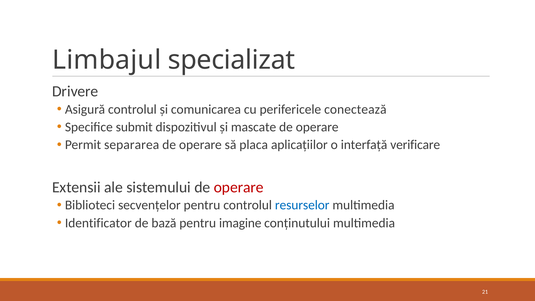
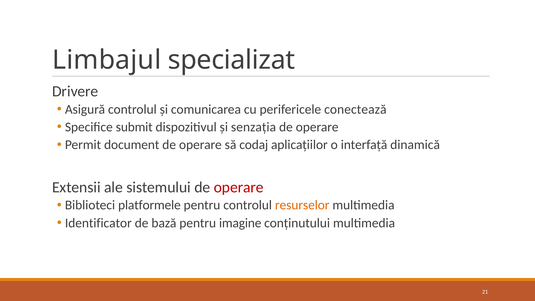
mascate: mascate -> senzația (254, 127)
separarea: separarea -> document (132, 145)
placa: placa -> codaj (254, 145)
verificare: verificare -> dinamică (415, 145)
secvențelor: secvențelor -> platformele (149, 205)
resurselor colour: blue -> orange (302, 205)
